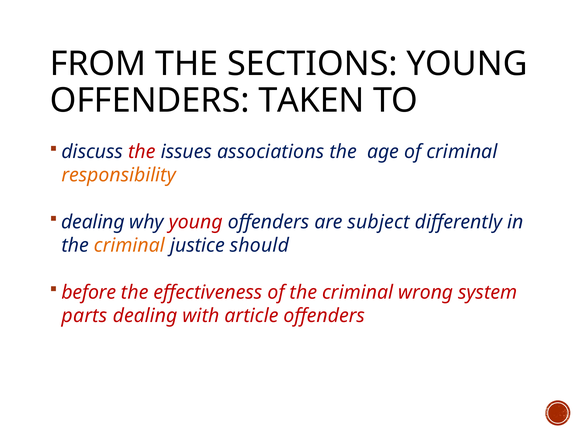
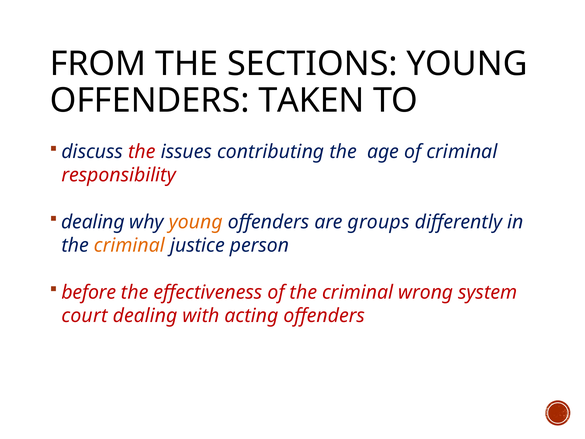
associations: associations -> contributing (271, 152)
responsibility colour: orange -> red (119, 175)
young colour: red -> orange (196, 222)
subject: subject -> groups (379, 222)
should: should -> person (260, 245)
parts: parts -> court (85, 316)
article: article -> acting (251, 316)
